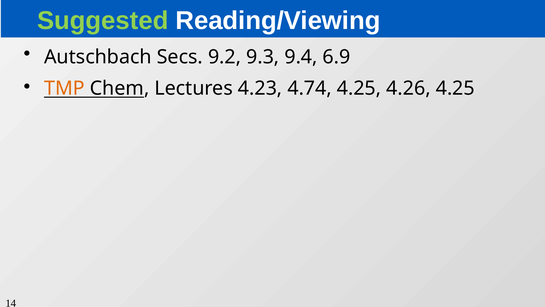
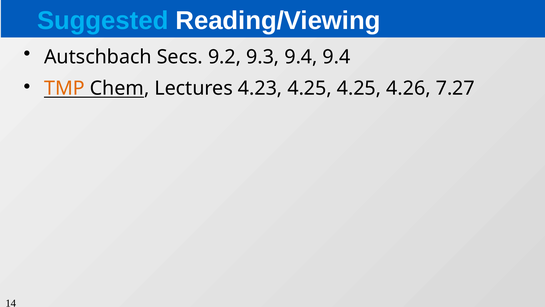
Suggested colour: light green -> light blue (103, 21)
9.4 6.9: 6.9 -> 9.4 (336, 57)
4.23 4.74: 4.74 -> 4.25 (310, 88)
4.26 4.25: 4.25 -> 7.27 (455, 88)
